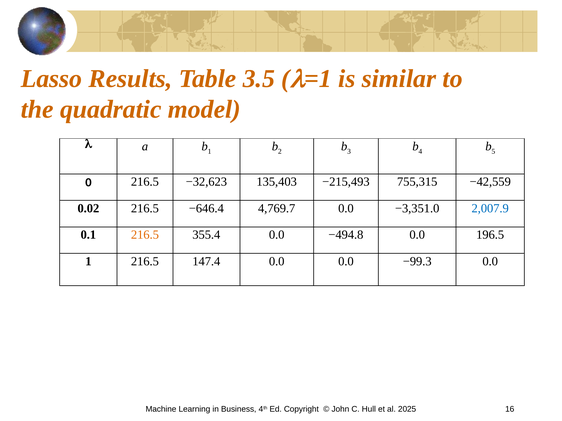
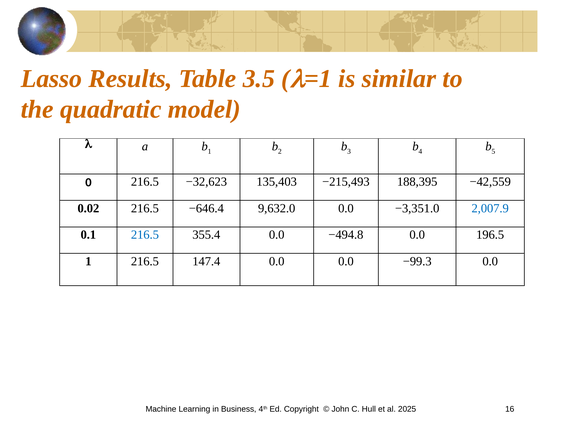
755,315: 755,315 -> 188,395 (417, 182)
4,769.7: 4,769.7 -> 9,632.0 (277, 208)
216.5 colour: orange -> blue (145, 235)
